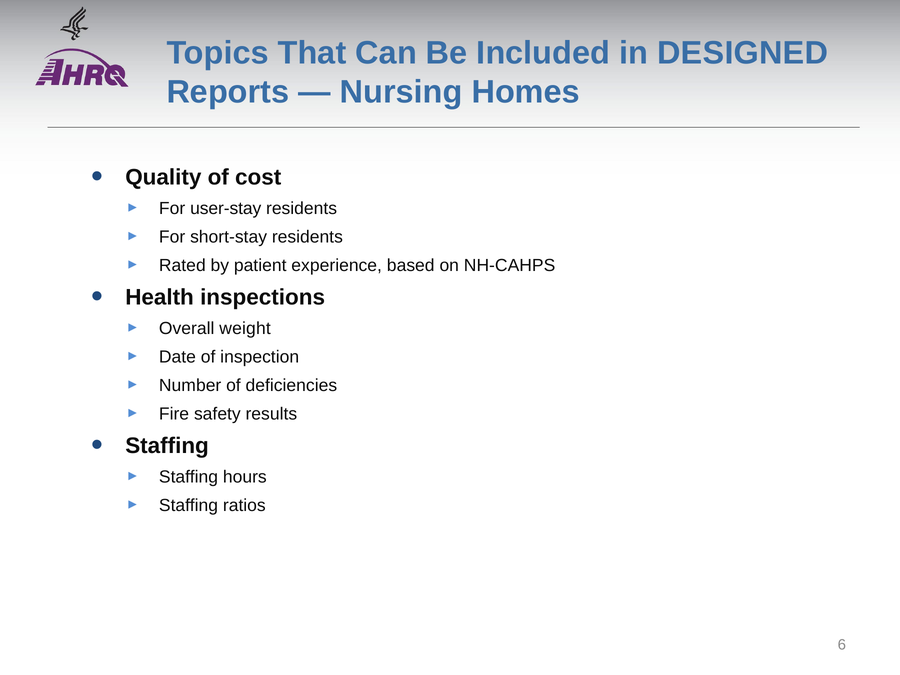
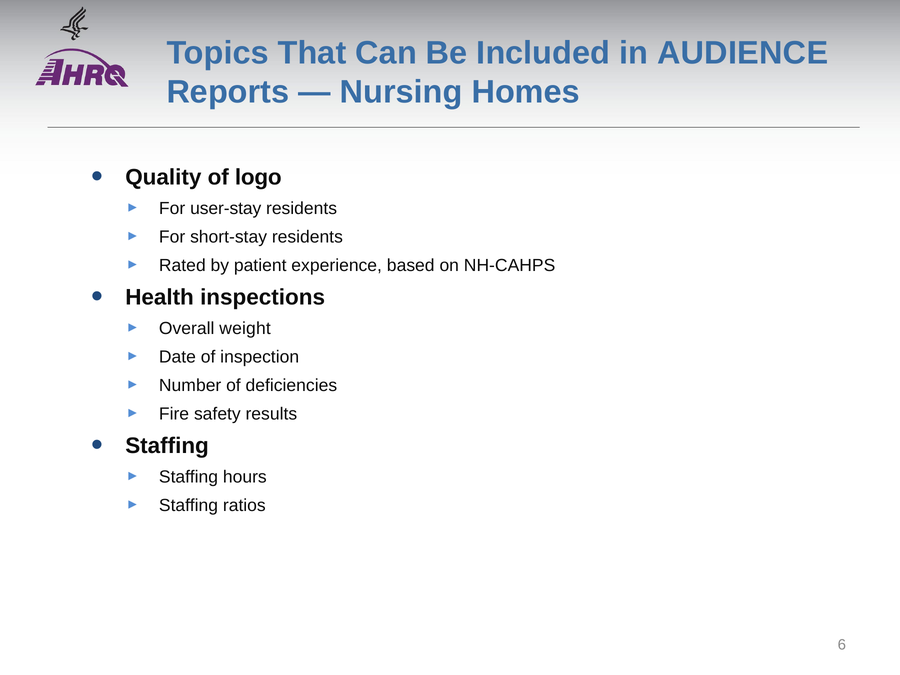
DESIGNED: DESIGNED -> AUDIENCE (743, 53)
cost: cost -> logo (258, 177)
